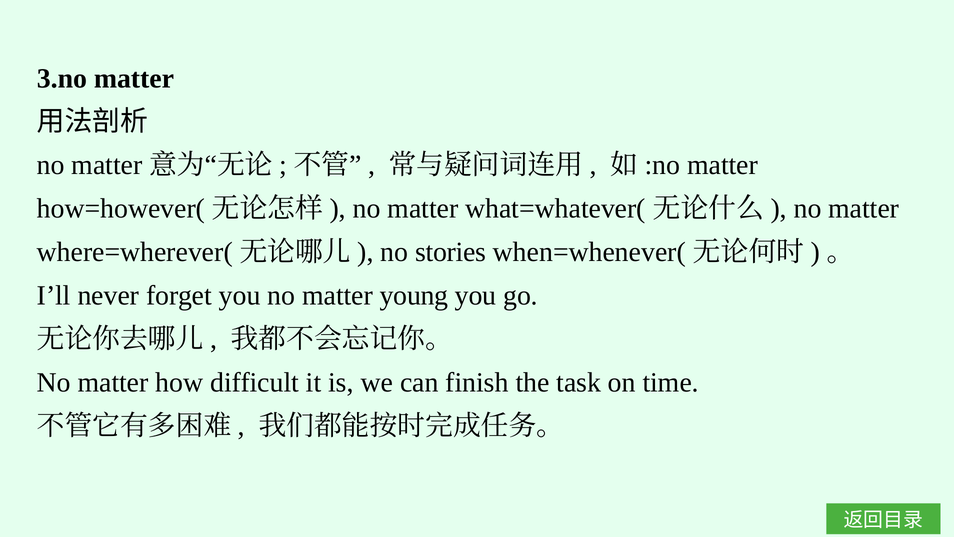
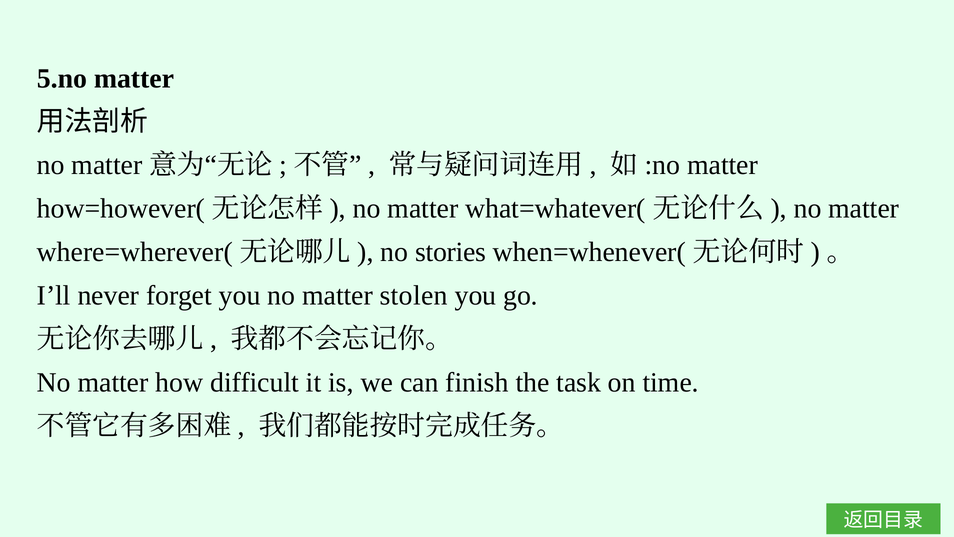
3.no: 3.no -> 5.no (62, 78)
young: young -> stolen (414, 295)
